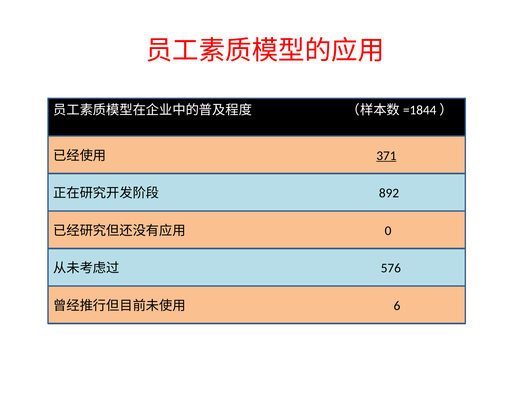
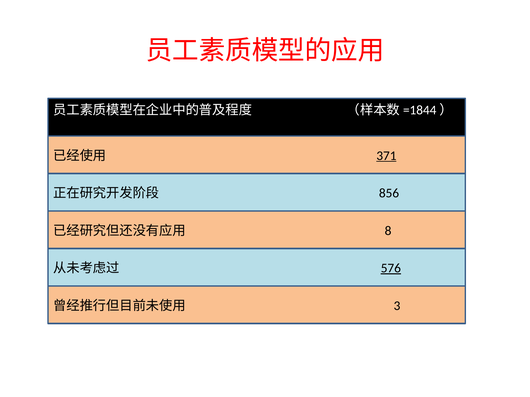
892: 892 -> 856 (389, 193)
0: 0 -> 8 (388, 231)
576 underline: none -> present (391, 269)
6: 6 -> 3 (397, 306)
